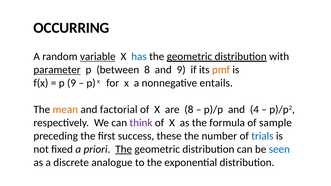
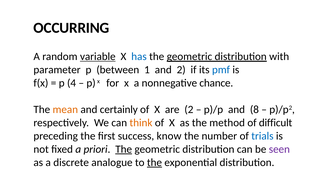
parameter underline: present -> none (57, 70)
between 8: 8 -> 1 (147, 70)
and 9: 9 -> 2 (181, 70)
pmf colour: orange -> blue (221, 70)
p 9: 9 -> 4 (72, 83)
entails: entails -> chance (216, 83)
factorial: factorial -> certainly (119, 110)
are 8: 8 -> 2 (189, 110)
4: 4 -> 8 (254, 110)
think colour: purple -> orange (141, 123)
formula: formula -> method (227, 123)
sample: sample -> difficult (276, 123)
these: these -> know (169, 136)
seen colour: blue -> purple (279, 149)
the underline: none -> present (154, 163)
